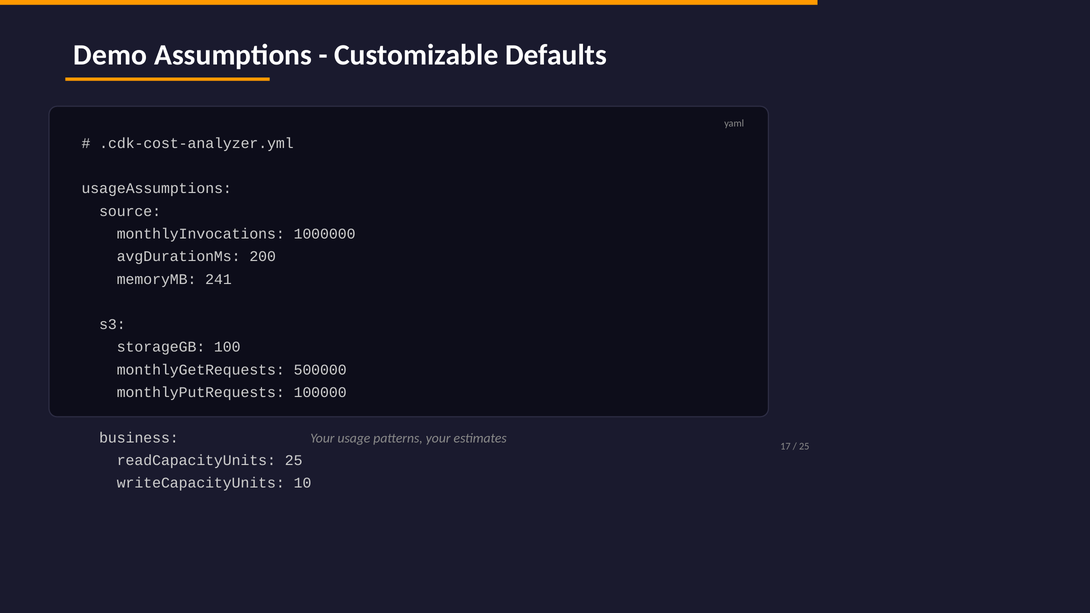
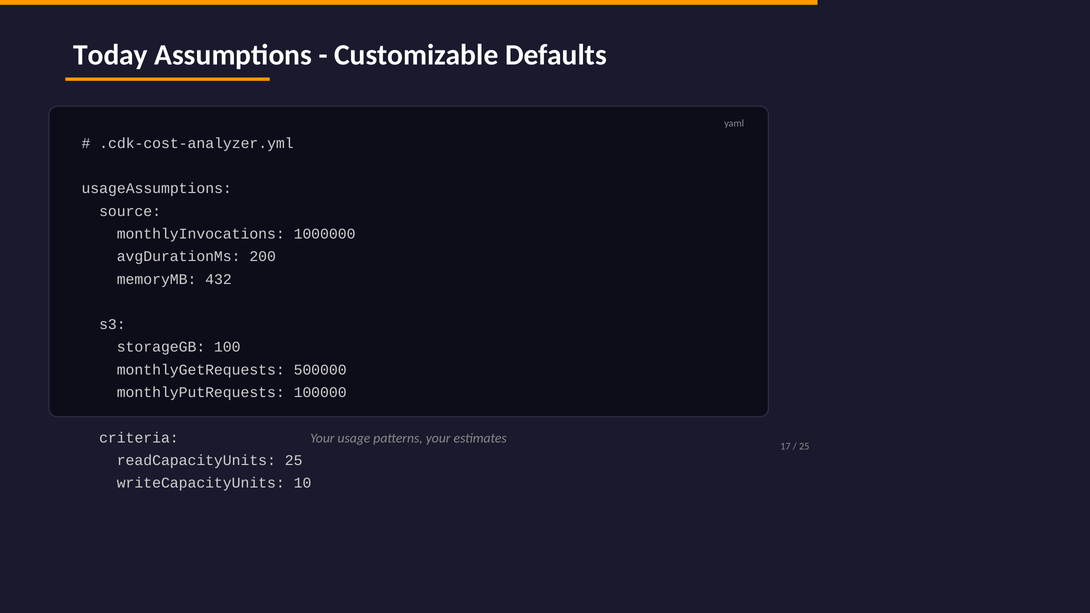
Demo: Demo -> Today (111, 55)
241: 241 -> 432 (218, 279)
business: business -> criteria (139, 438)
